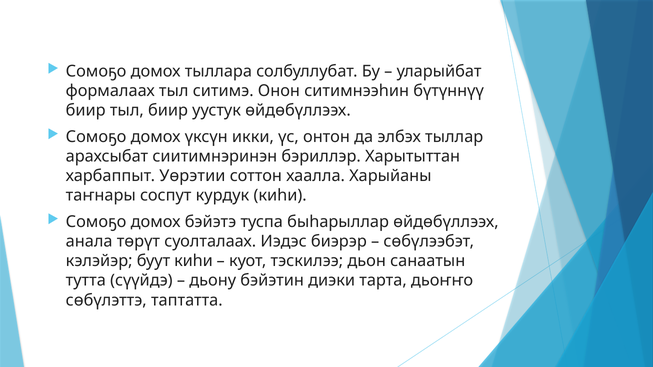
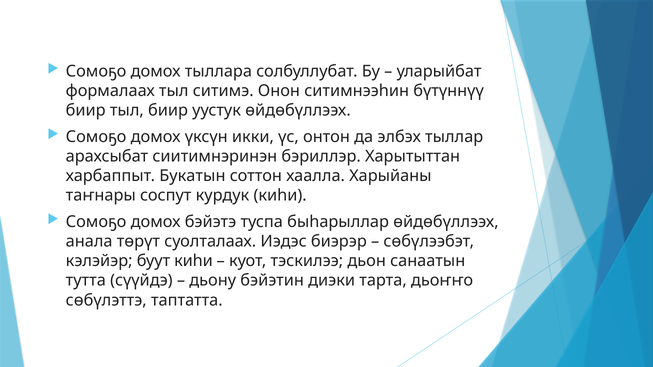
Уөрэтии: Уөрэтии -> Букатын (192, 176)
